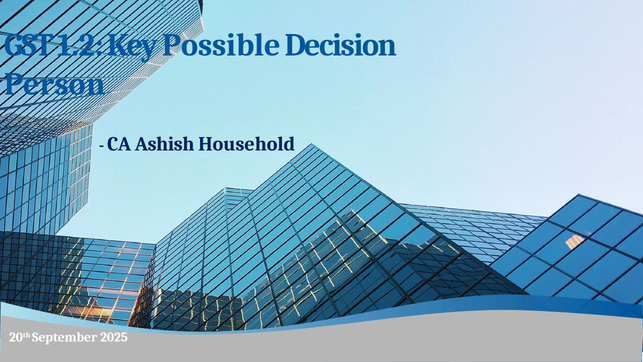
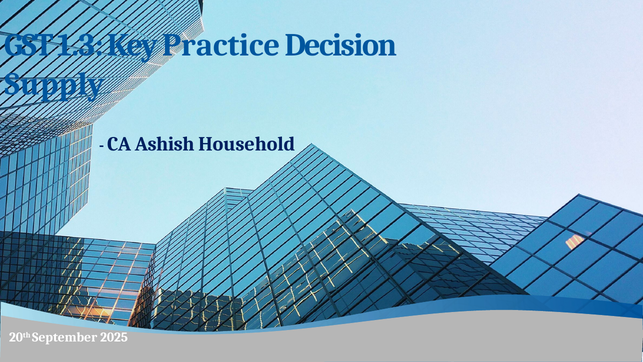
1.2: 1.2 -> 1.3 (80, 45)
Possible: Possible -> Practice (221, 45)
Person: Person -> Supply (55, 84)
